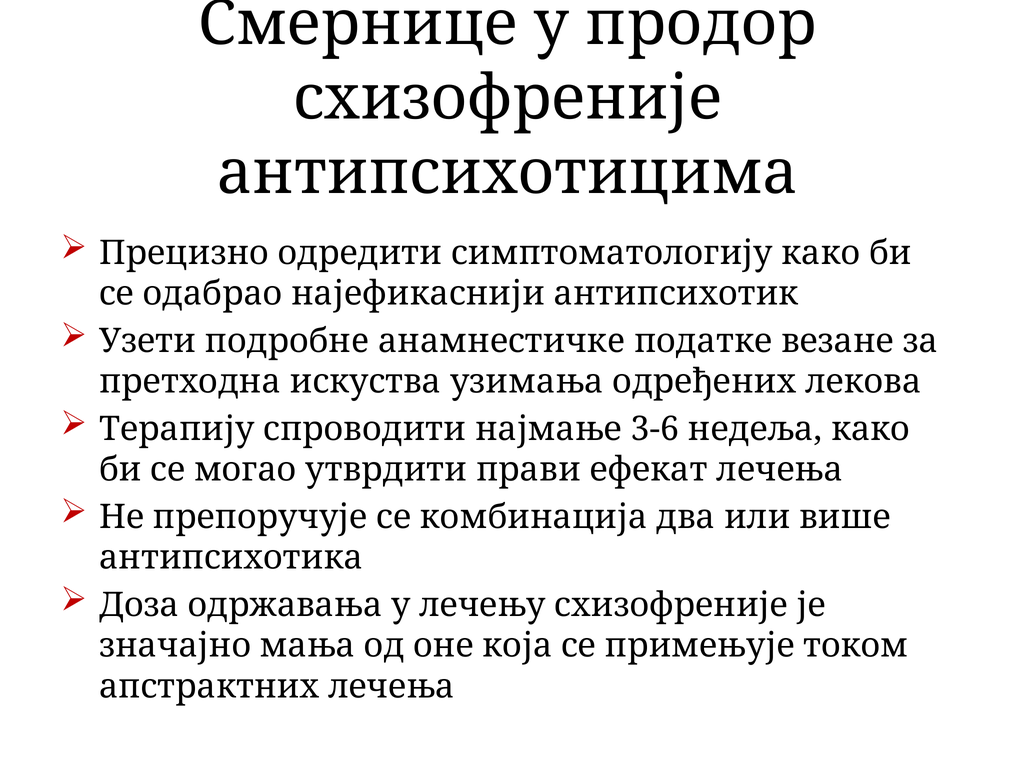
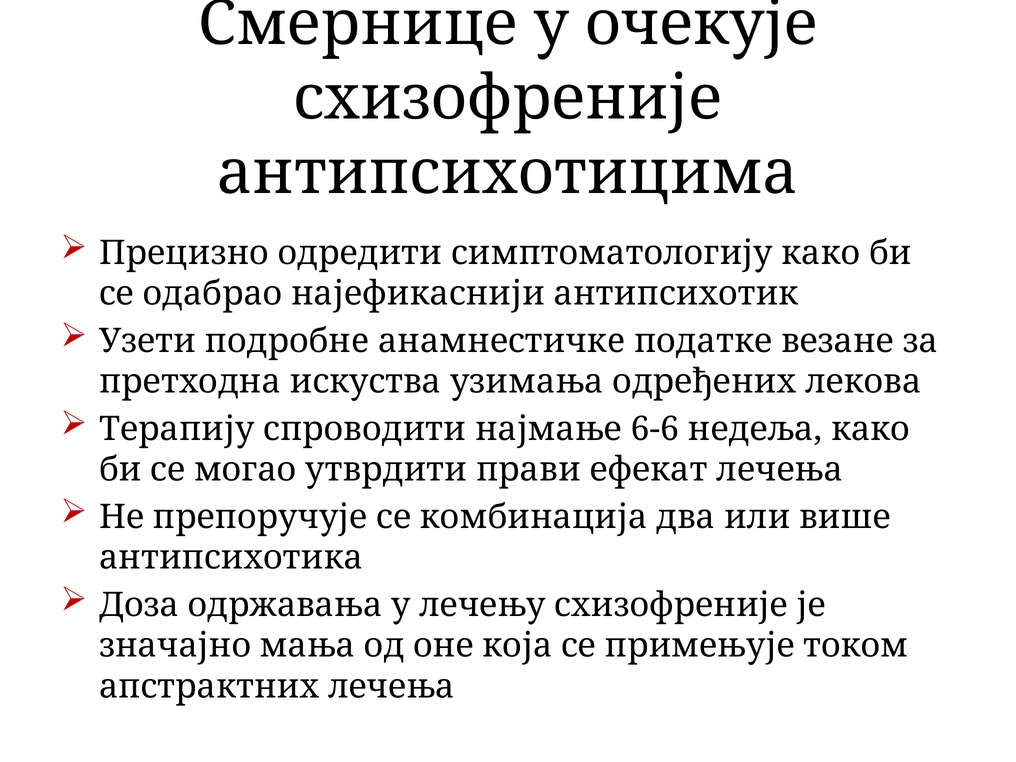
продор: продор -> очекује (701, 24)
3-6: 3-6 -> 6-6 (655, 429)
